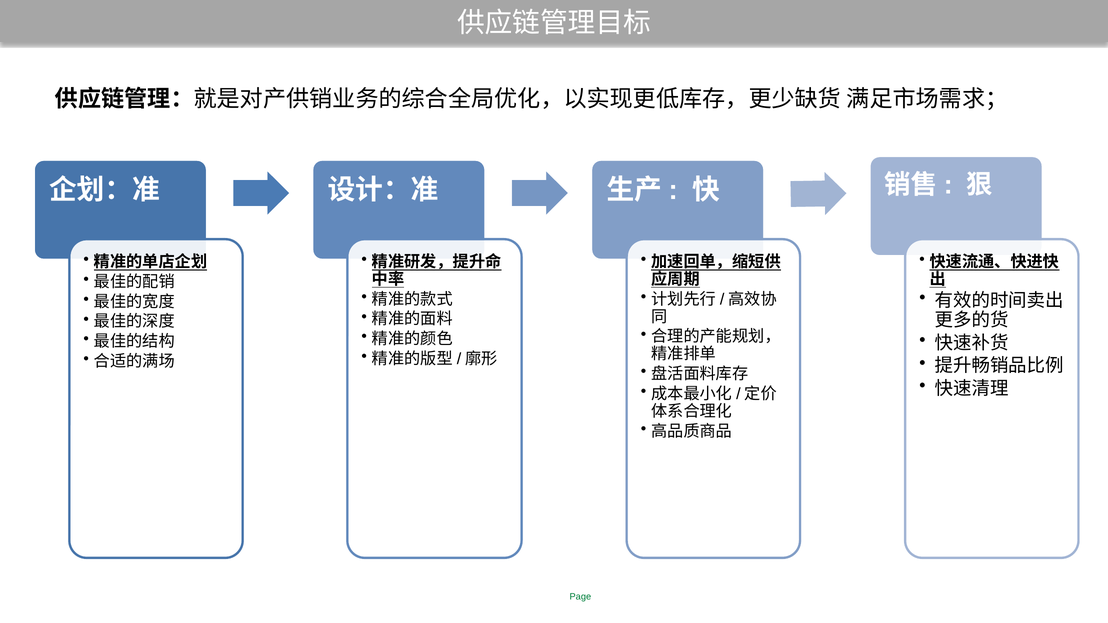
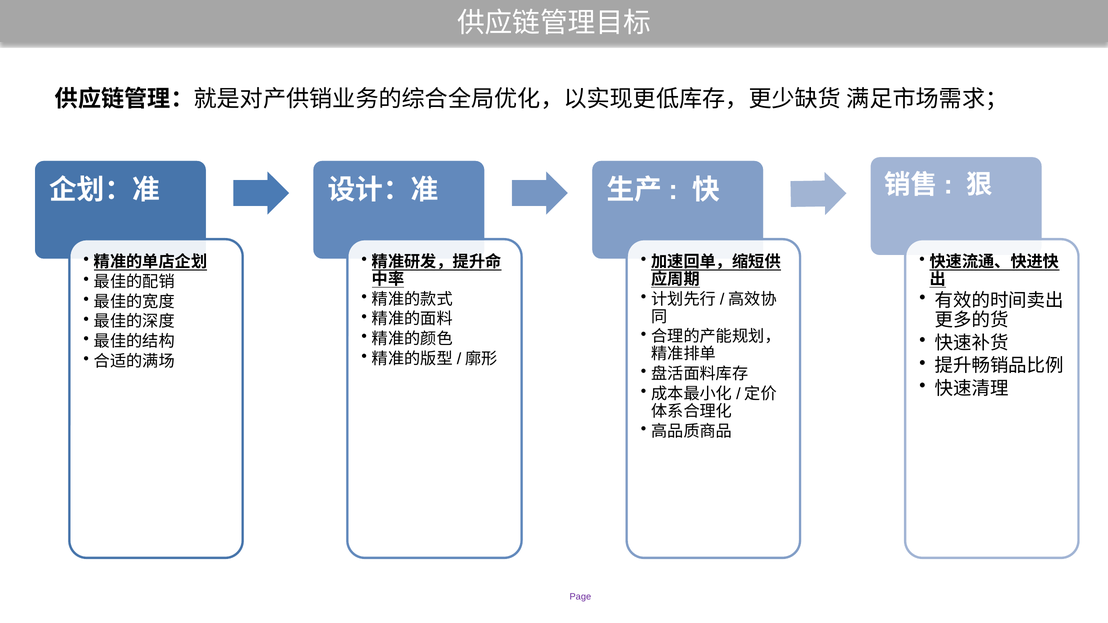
Page colour: green -> purple (580, 597)
